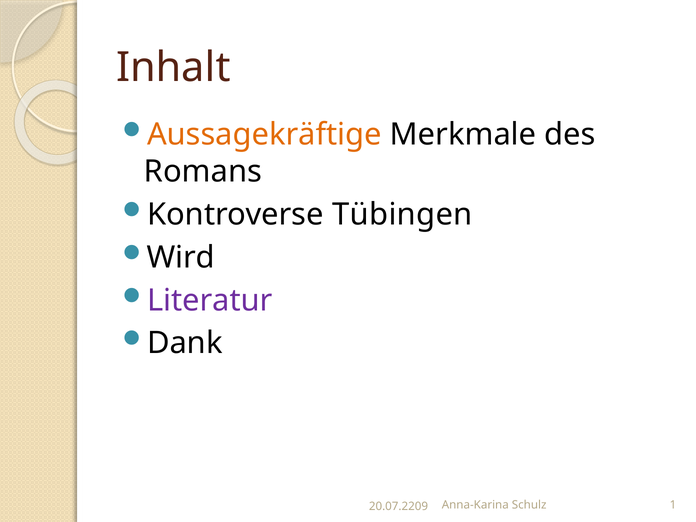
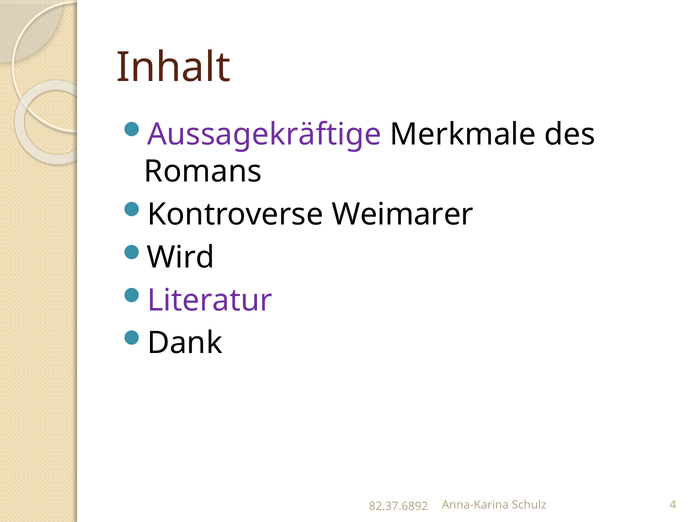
Aussagekräftige colour: orange -> purple (264, 134)
Tübingen: Tübingen -> Weimarer (403, 214)
1: 1 -> 4 (673, 505)
20.07.2209: 20.07.2209 -> 82.37.6892 (398, 507)
